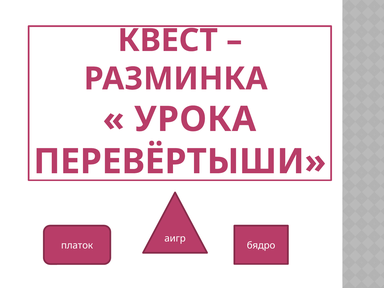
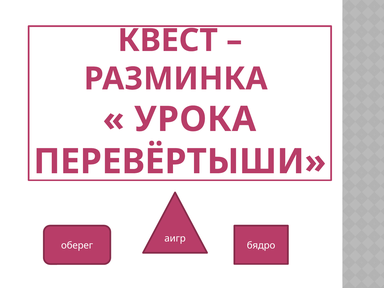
платок: платок -> оберег (77, 245)
